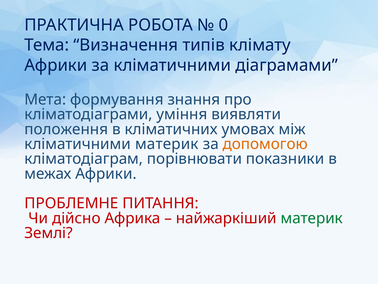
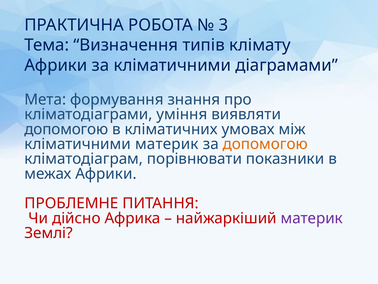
0: 0 -> 3 (224, 25)
положення: положення -> допомогою (66, 129)
материк colour: green -> purple (312, 218)
